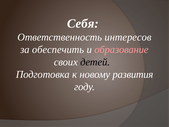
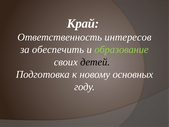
Себя: Себя -> Край (83, 23)
образование colour: pink -> light green (121, 49)
развития: развития -> основных (133, 74)
